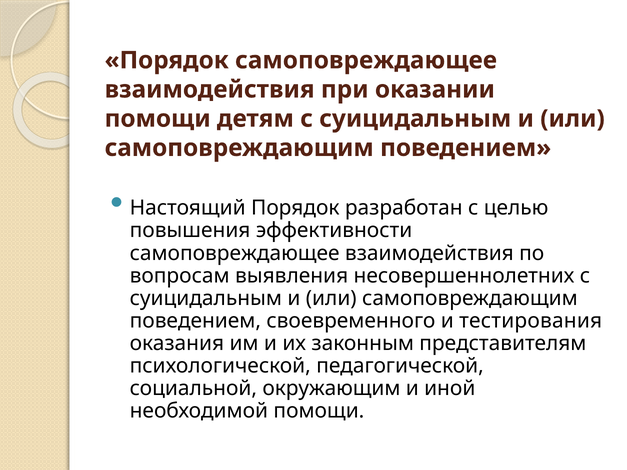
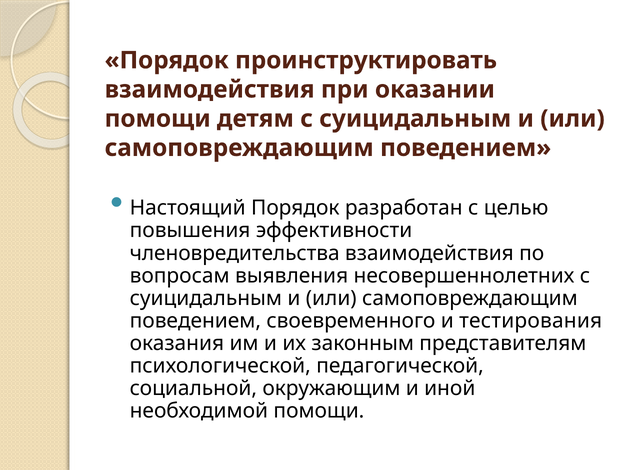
Порядок самоповреждающее: самоповреждающее -> проинструктировать (366, 60)
самоповреждающее: самоповреждающее -> членовредительства (235, 253)
